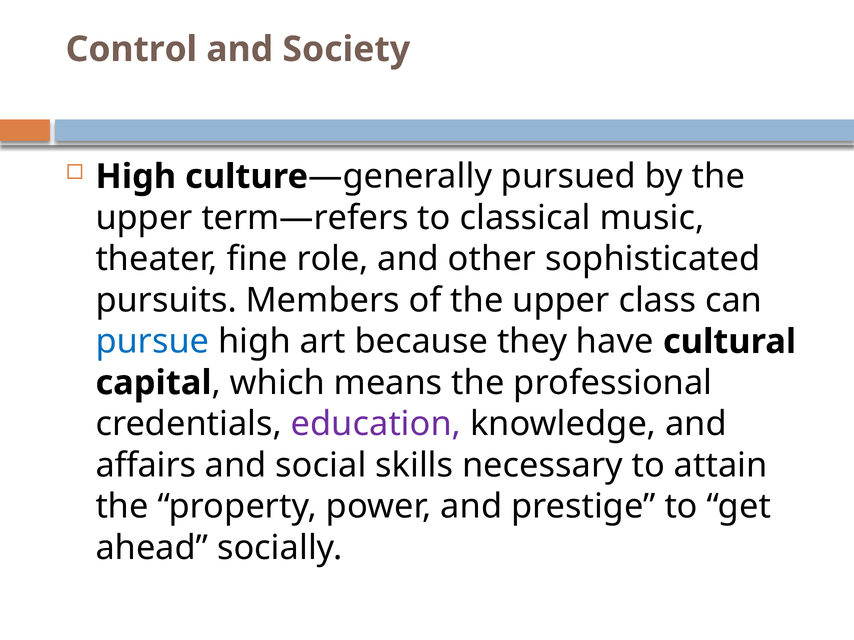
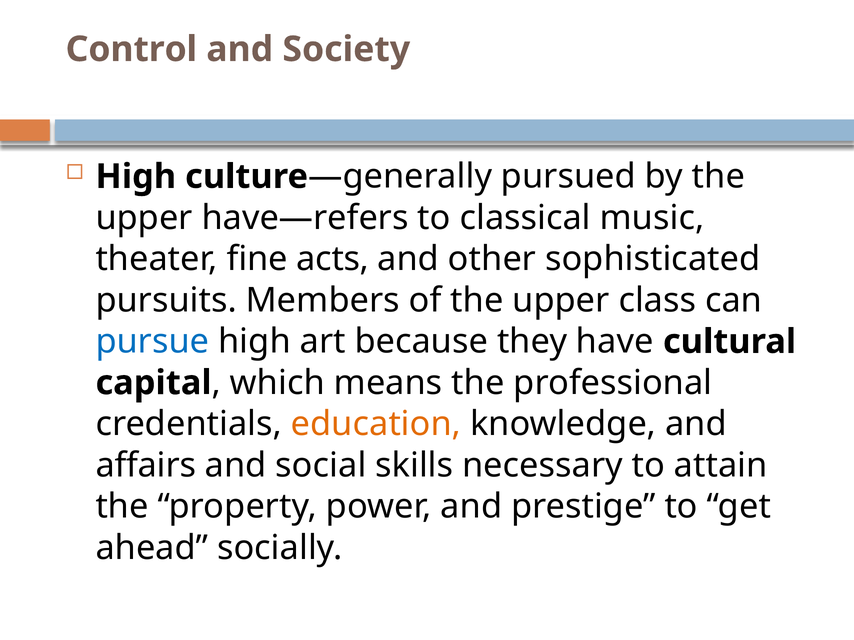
term—refers: term—refers -> have—refers (305, 218)
role: role -> acts (333, 259)
education colour: purple -> orange (376, 424)
